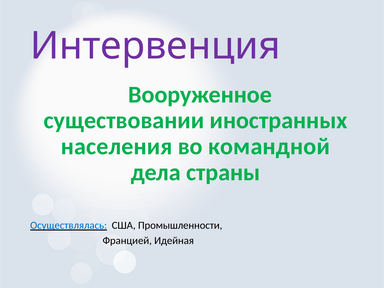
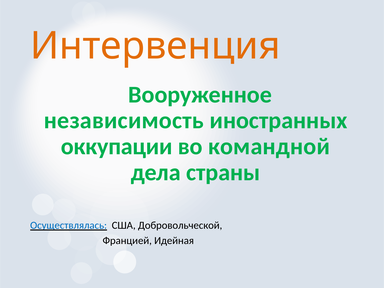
Интервенция colour: purple -> orange (155, 46)
существовании: существовании -> независимость (124, 121)
населения: населения -> оккупации (117, 146)
Промышленности: Промышленности -> Добровольческой (180, 225)
